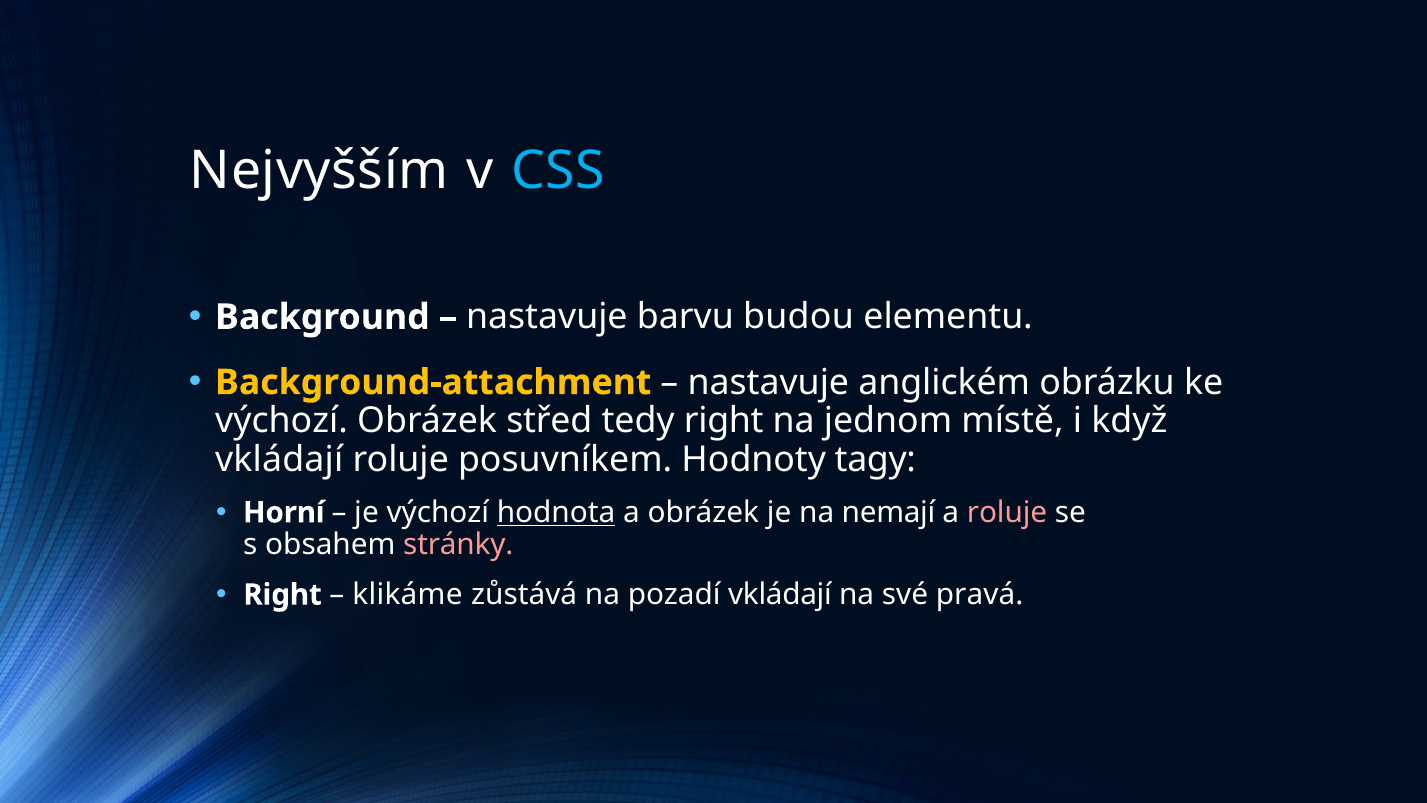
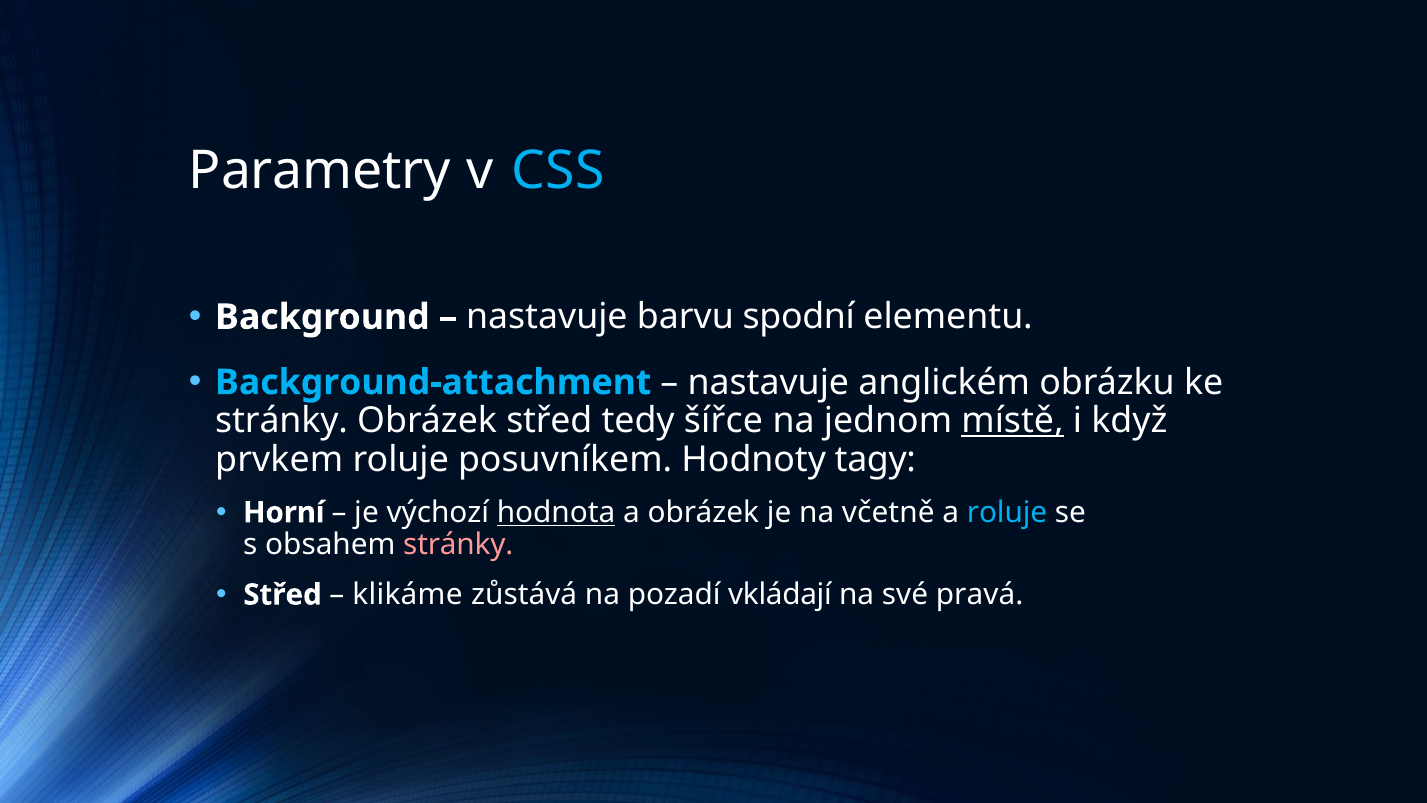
Nejvyšším: Nejvyšším -> Parametry (320, 171)
budou: budou -> spodní (799, 317)
Background-attachment colour: yellow -> light blue (433, 382)
výchozí: výchozí -> stránky (282, 421)
tedy right: right -> šířce (724, 421)
místě underline: none -> present (1013, 421)
vkládají: vkládají -> prvkem (279, 459)
nemají: nemají -> včetně (888, 513)
roluje colour: pink -> light blue (1007, 513)
Right: Right -> Střed (282, 595)
